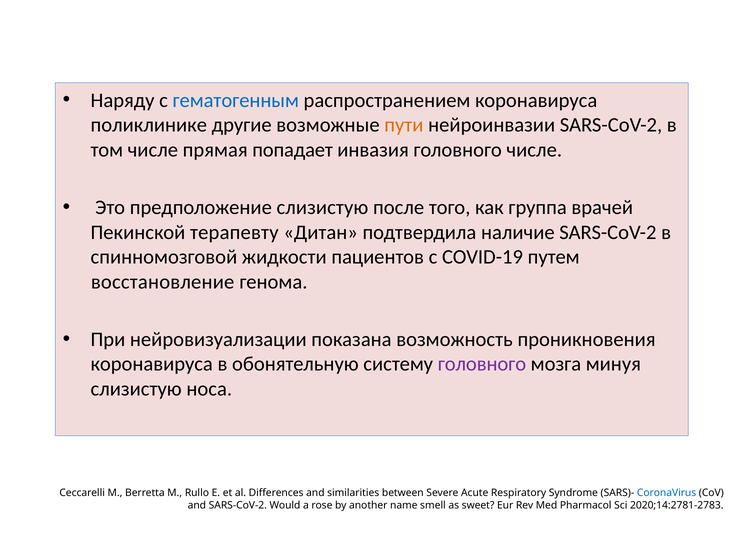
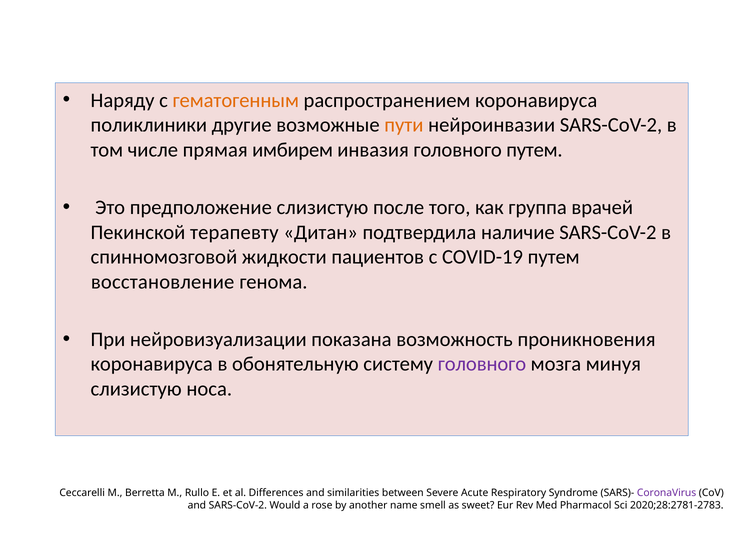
гематогенным colour: blue -> orange (236, 100)
поликлинике: поликлинике -> поликлиники (149, 125)
попадает: попадает -> имбирем (293, 150)
головного числе: числе -> путем (534, 150)
CoronaVirus colour: blue -> purple (667, 493)
2020;14:2781-2783: 2020;14:2781-2783 -> 2020;28:2781-2783 (677, 505)
